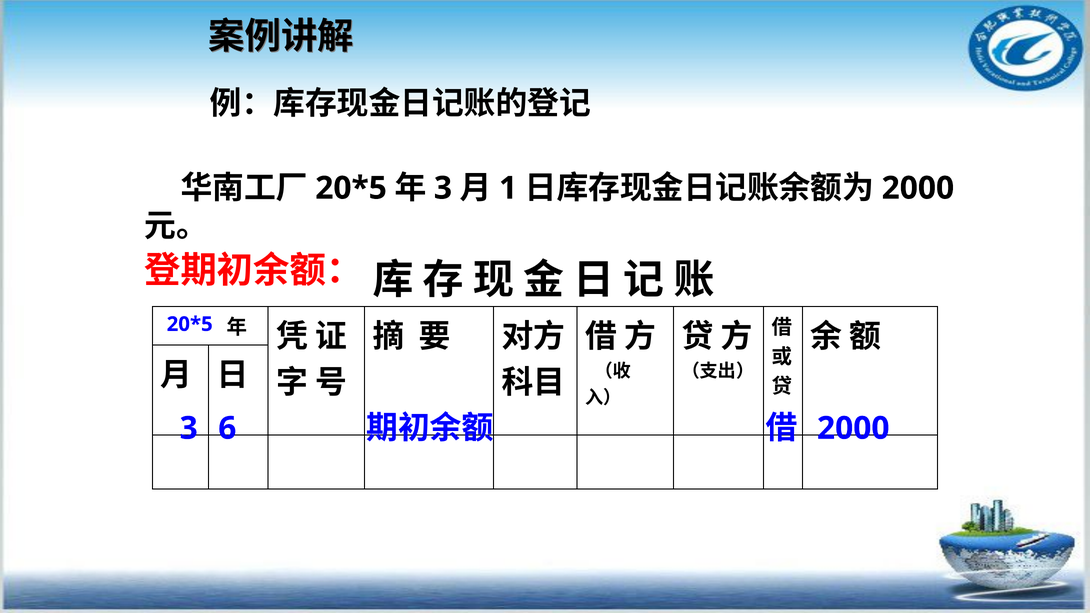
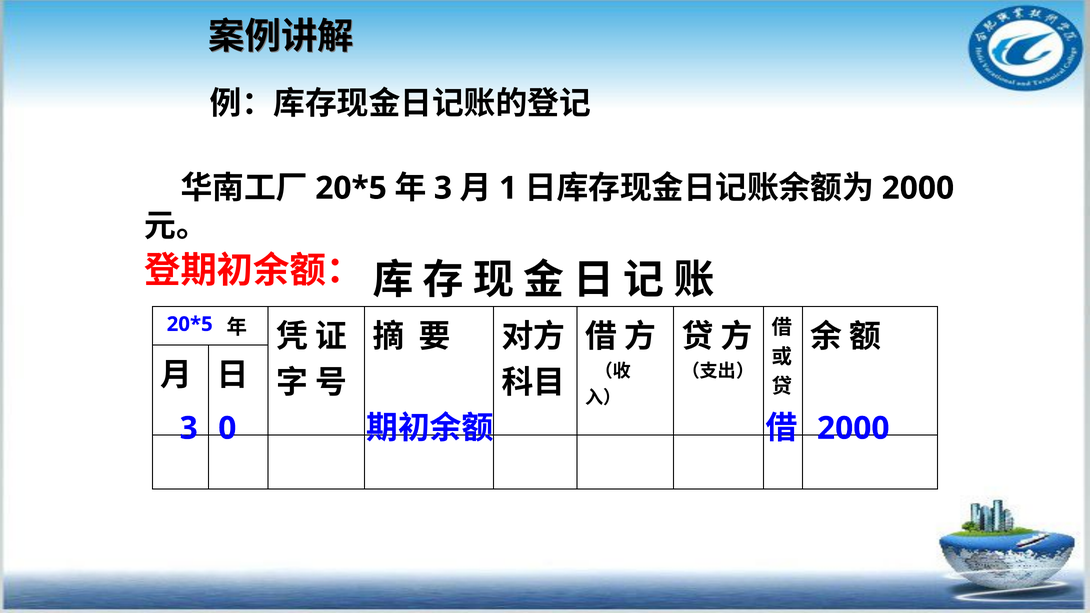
6: 6 -> 0 (227, 428)
